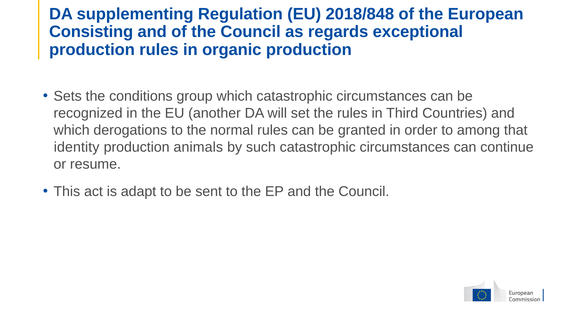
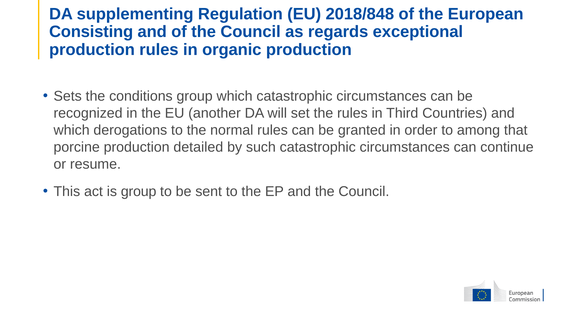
identity: identity -> porcine (77, 147)
animals: animals -> detailed (198, 147)
is adapt: adapt -> group (139, 191)
